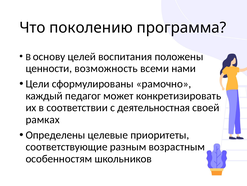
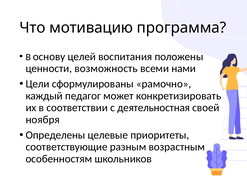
поколению: поколению -> мотивацию (91, 28)
рамках: рамках -> ноября (43, 119)
